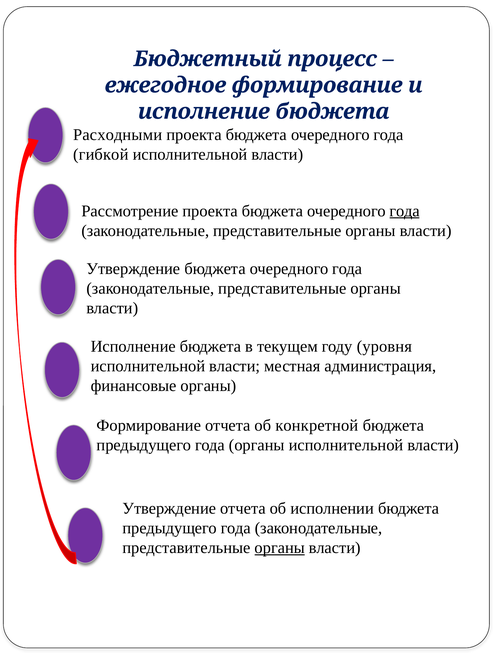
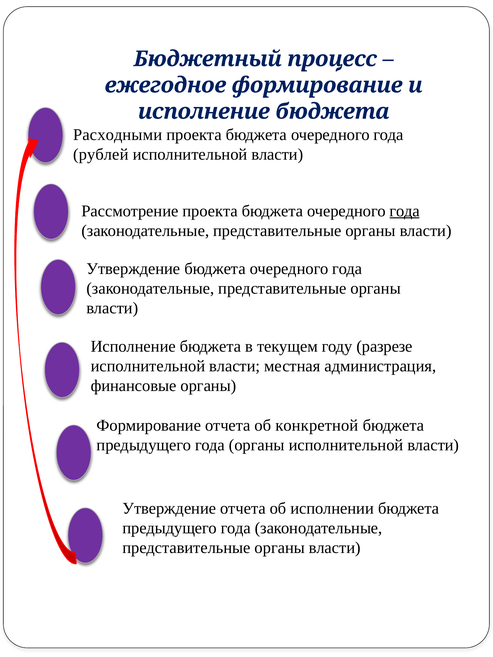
гибкой: гибкой -> рублей (101, 155)
уровня: уровня -> разрезе (385, 347)
органы underline: present -> none (280, 548)
